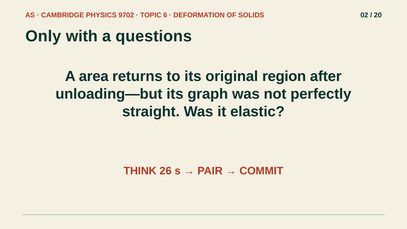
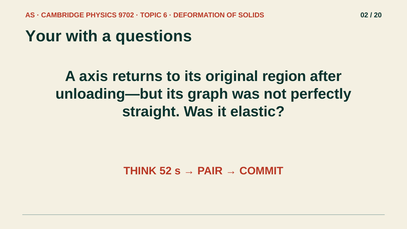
Only: Only -> Your (43, 36)
area: area -> axis (94, 76)
26: 26 -> 52 (166, 171)
